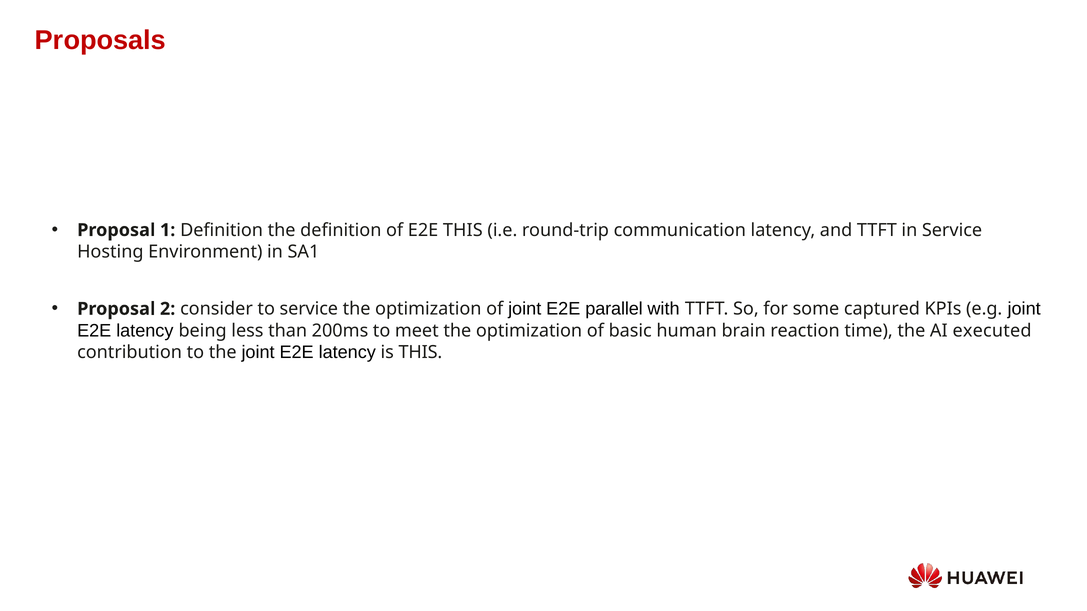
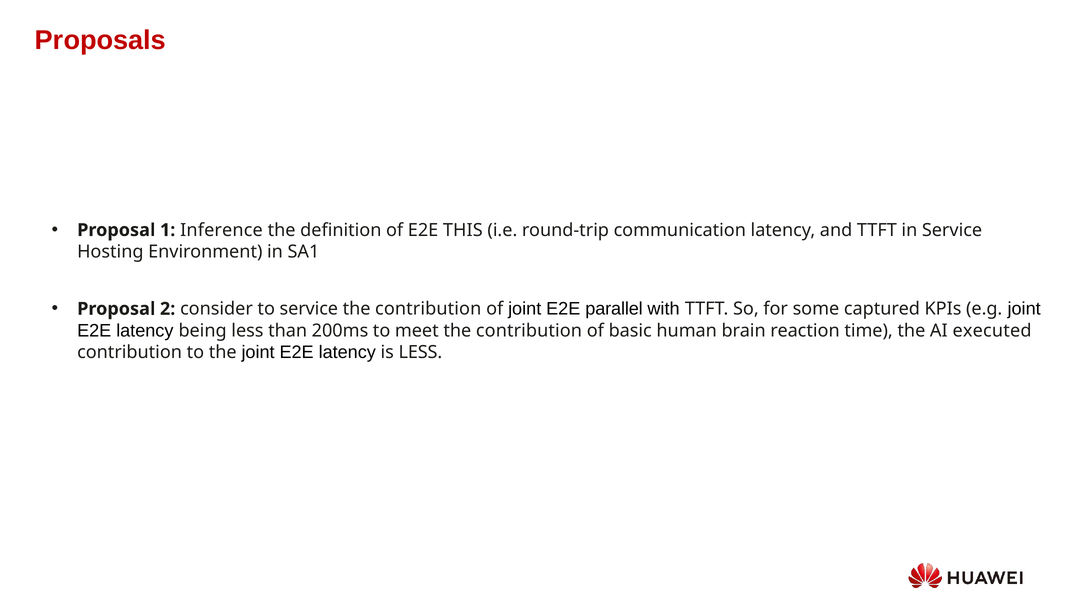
1 Definition: Definition -> Inference (221, 230)
optimization: optimization -> contribution (428, 309)
meet the optimization: optimization -> contribution (529, 331)
is THIS: THIS -> LESS (420, 352)
